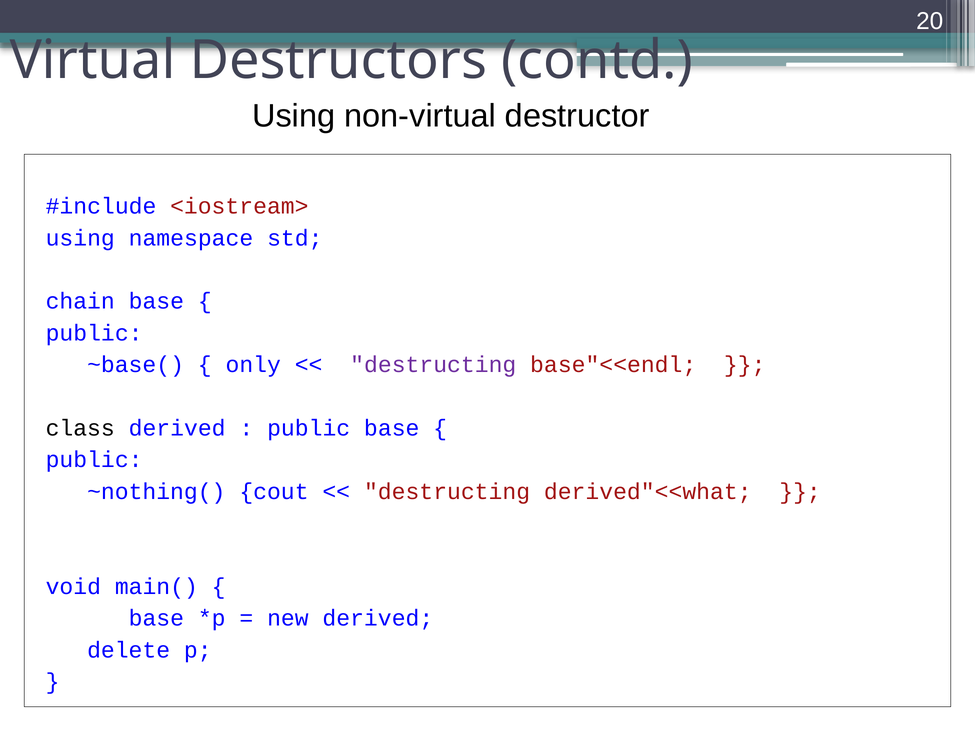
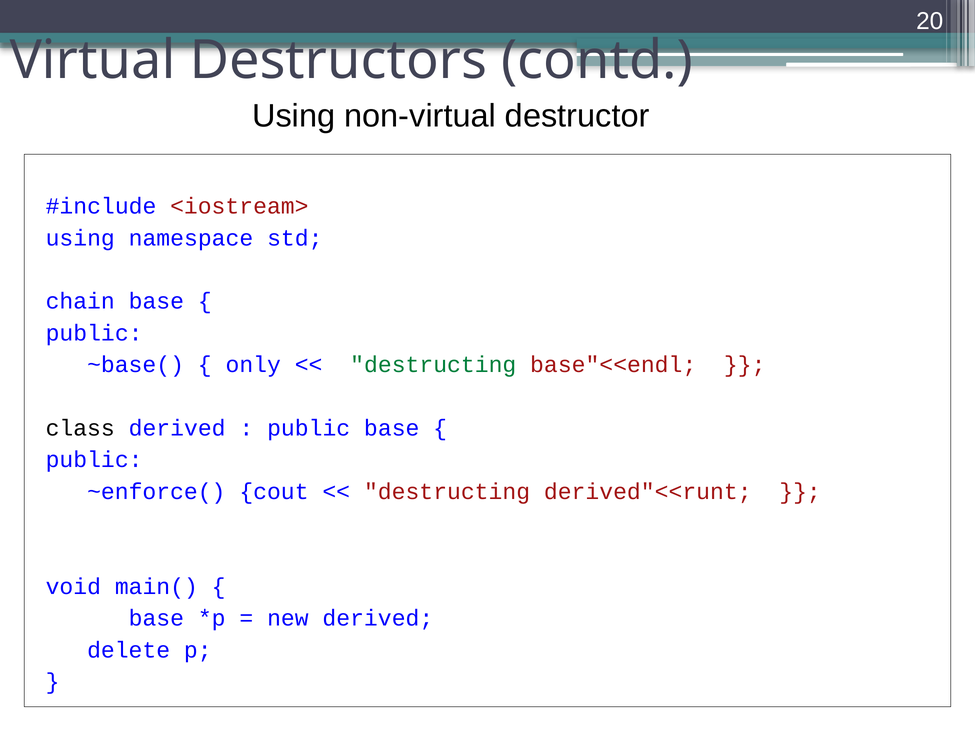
destructing colour: purple -> green (433, 365)
~nothing(: ~nothing( -> ~enforce( (156, 492)
derived"<<what: derived"<<what -> derived"<<runt (648, 492)
